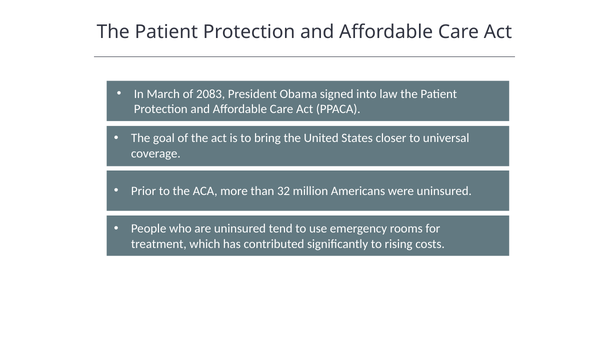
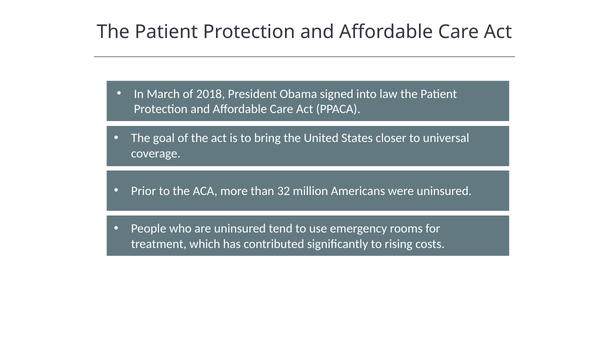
2083: 2083 -> 2018 (211, 94)
